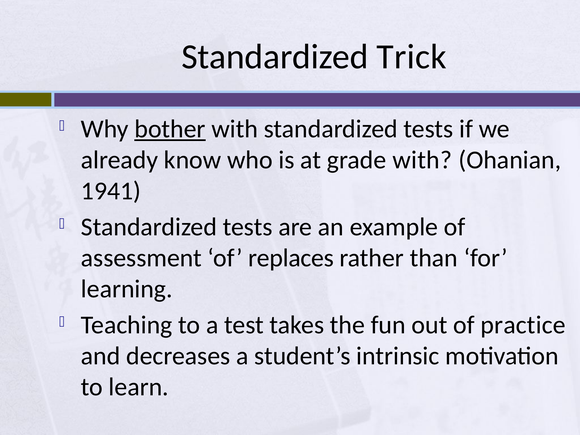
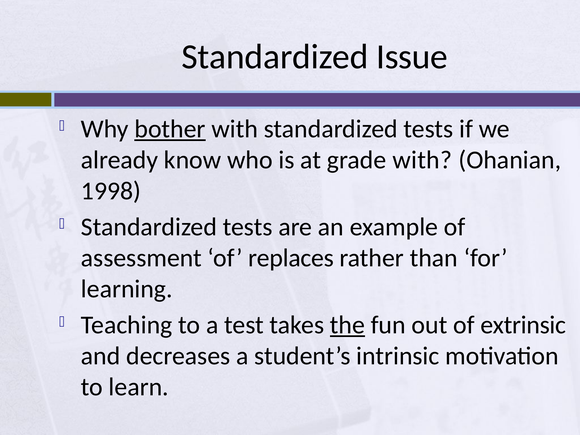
Trick: Trick -> Issue (412, 57)
1941: 1941 -> 1998 (111, 191)
the underline: none -> present (347, 325)
practice: practice -> extrinsic (523, 325)
